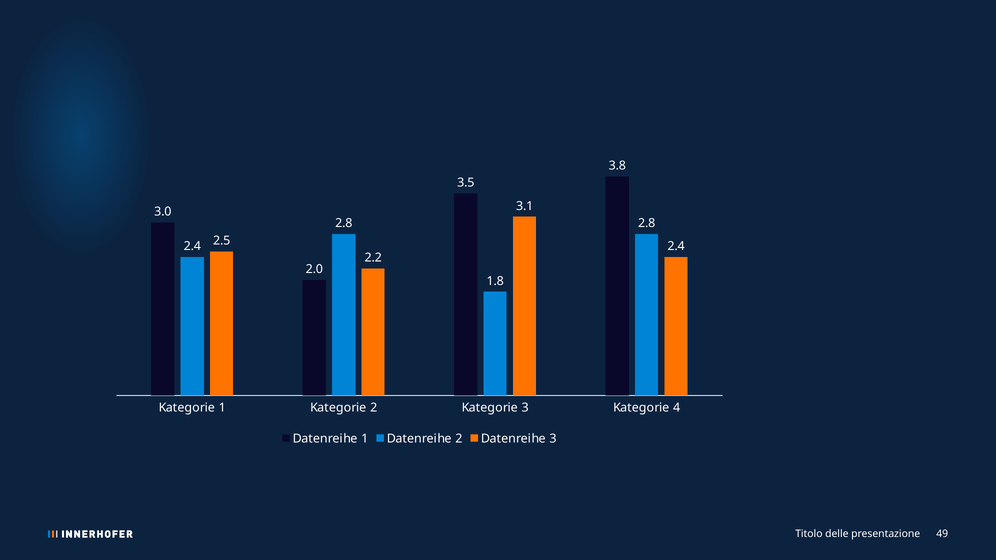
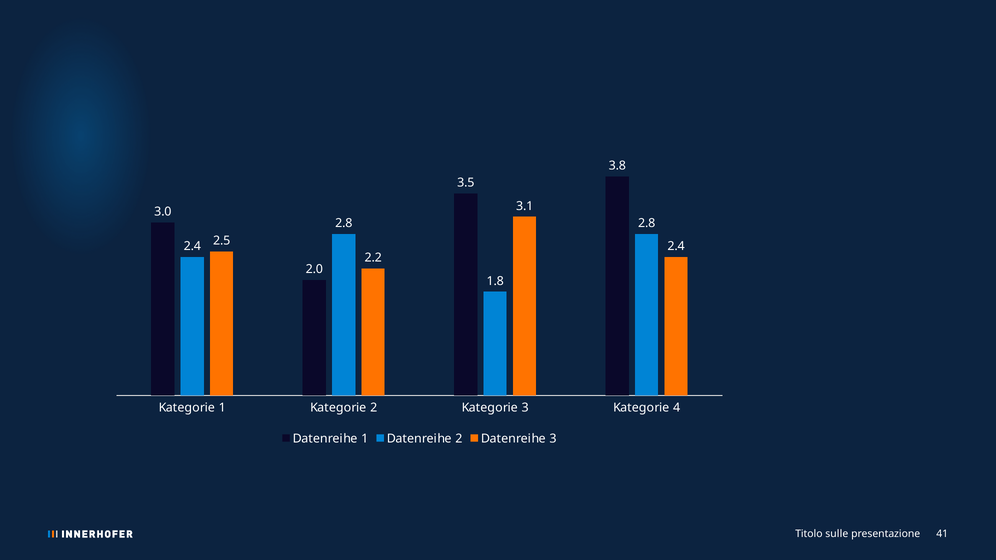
delle: delle -> sulle (837, 534)
49: 49 -> 41 (942, 534)
